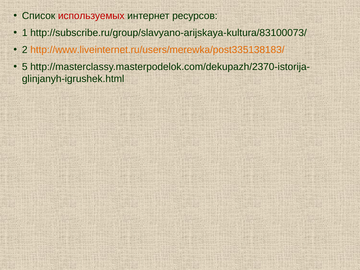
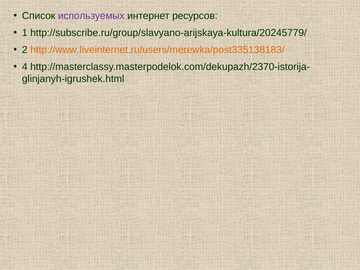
используемых colour: red -> purple (91, 16)
http://subscribe.ru/group/slavyano-arijskaya-kultura/83100073/: http://subscribe.ru/group/slavyano-arijskaya-kultura/83100073/ -> http://subscribe.ru/group/slavyano-arijskaya-kultura/20245779/ (169, 33)
5: 5 -> 4 (25, 67)
